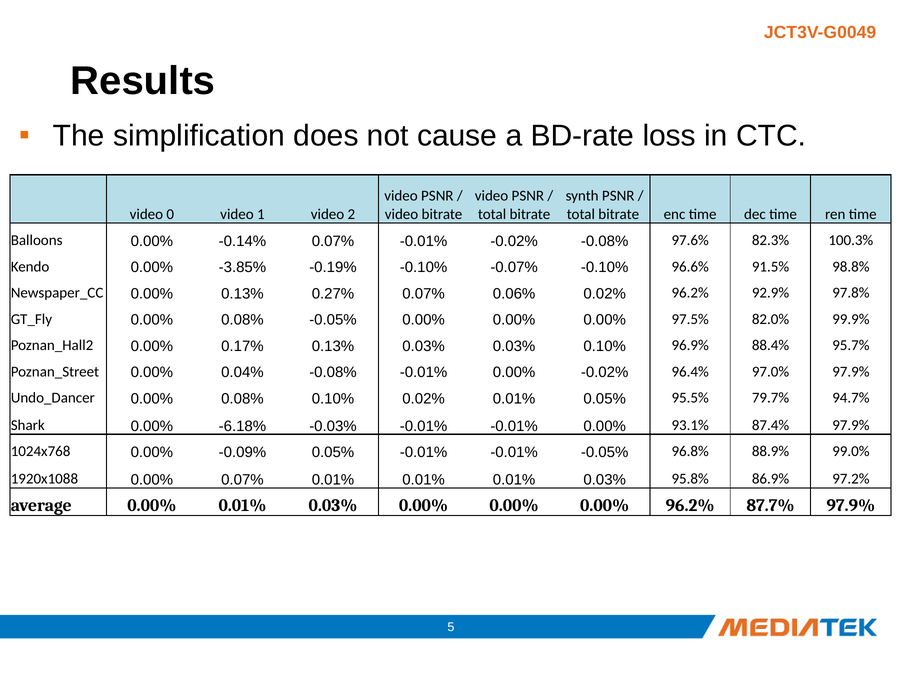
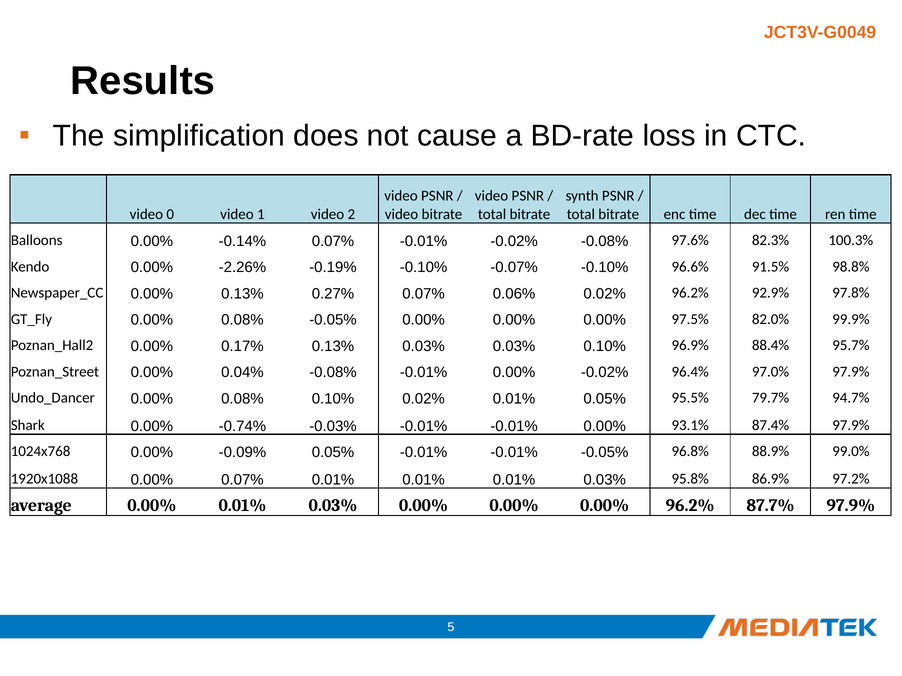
-3.85%: -3.85% -> -2.26% (242, 268)
-6.18%: -6.18% -> -0.74% (242, 426)
